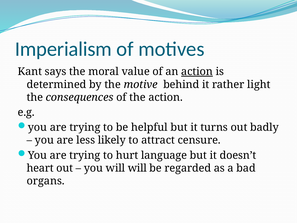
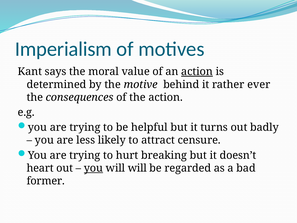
light: light -> ever (259, 84)
language: language -> breaking (164, 155)
you underline: none -> present (93, 168)
organs: organs -> former (46, 181)
